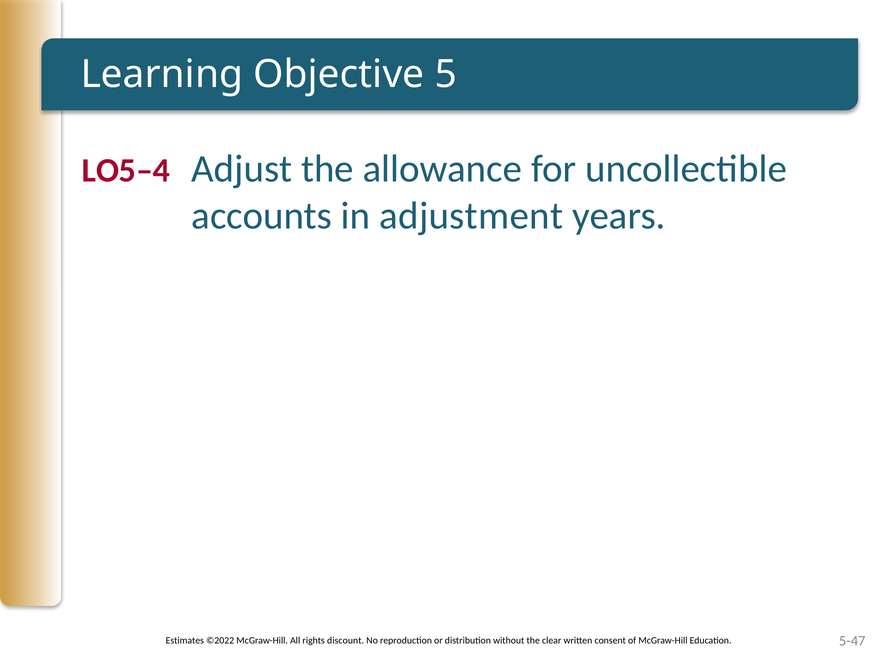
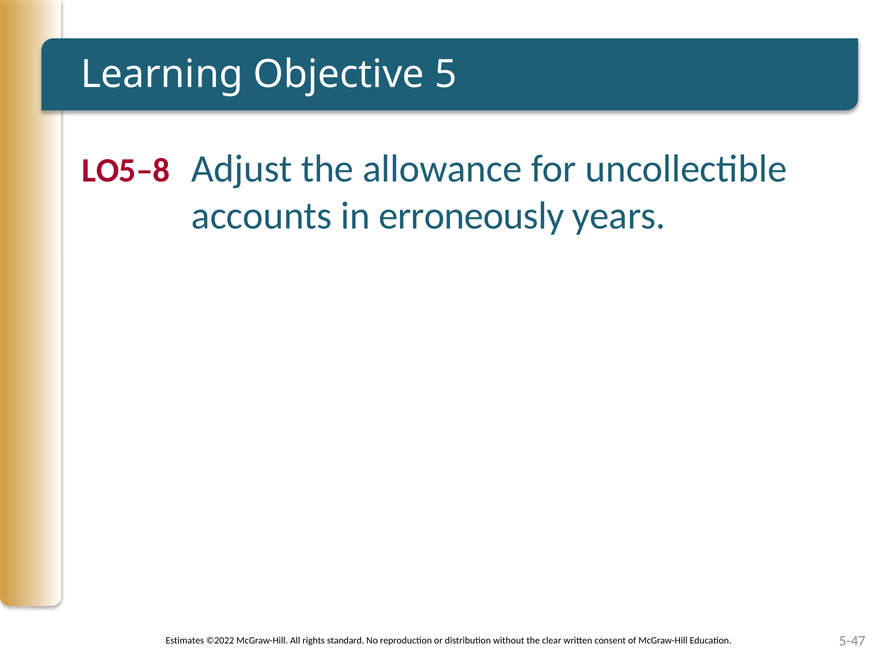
LO5–4: LO5–4 -> LO5–8 (126, 170)
adjustment: adjustment -> erroneously (472, 216)
discount: discount -> standard (346, 640)
